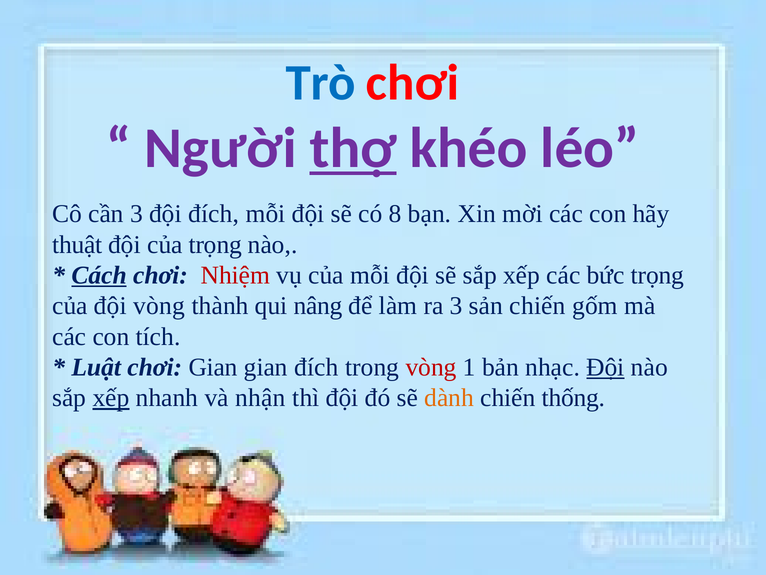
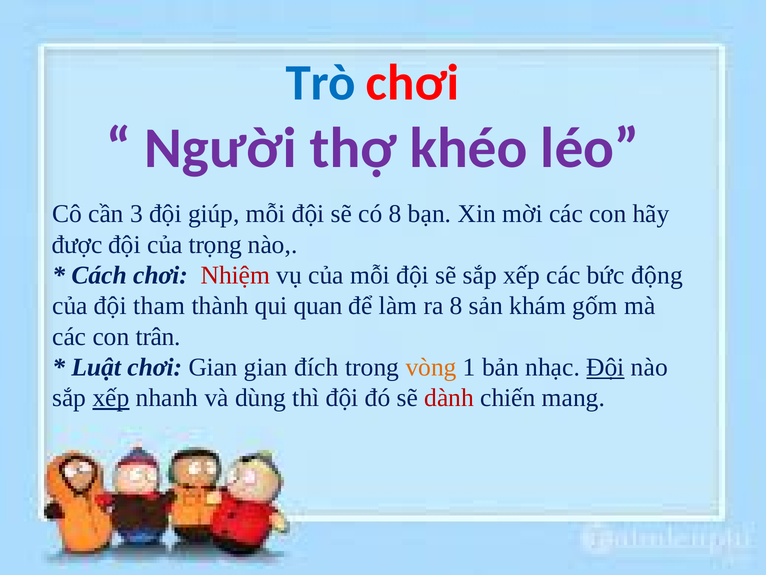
thợ underline: present -> none (353, 148)
đội đích: đích -> giúp (214, 214)
thuật: thuật -> được (77, 244)
Cách underline: present -> none (99, 275)
bức trọng: trọng -> động (657, 275)
đội vòng: vòng -> tham (159, 306)
nâng: nâng -> quan (318, 306)
ra 3: 3 -> 8 (456, 306)
sản chiến: chiến -> khám (538, 306)
tích: tích -> trân (158, 336)
vòng colour: red -> orange (431, 367)
nhận: nhận -> dùng (261, 398)
dành colour: orange -> red (449, 398)
thống: thống -> mang (574, 398)
